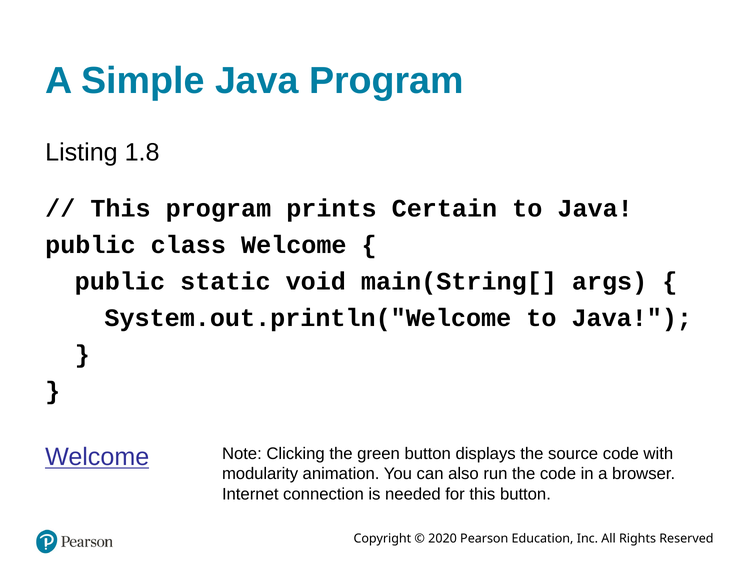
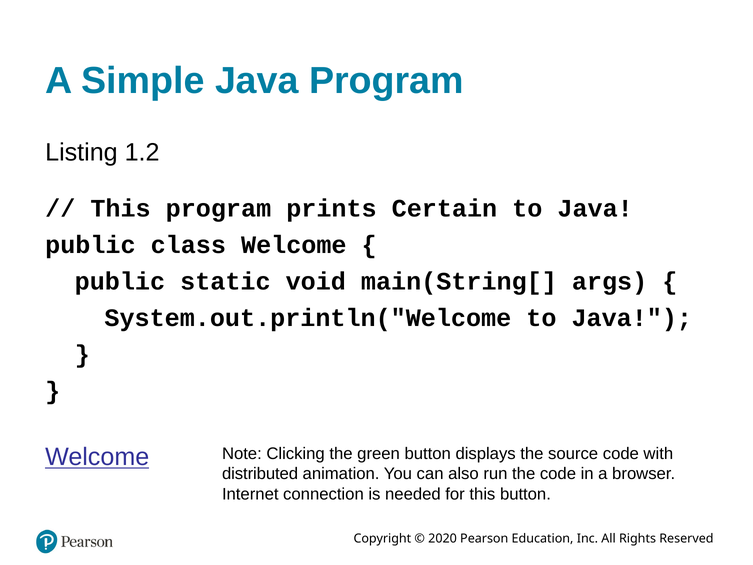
1.8: 1.8 -> 1.2 (142, 152)
modularity: modularity -> distributed (260, 474)
